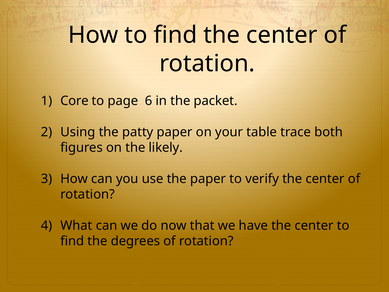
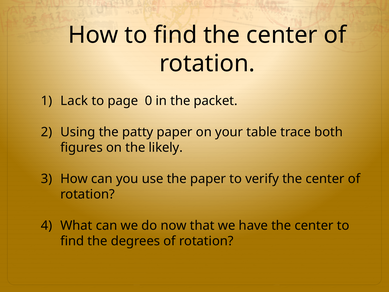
Core: Core -> Lack (74, 101)
6: 6 -> 0 (149, 101)
